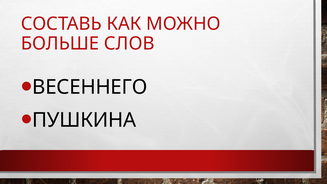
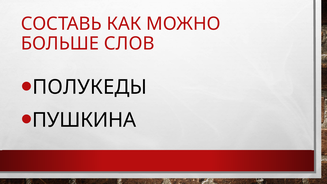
ВЕСЕННЕГО: ВЕСЕННЕГО -> ПОЛУКЕДЫ (90, 87)
